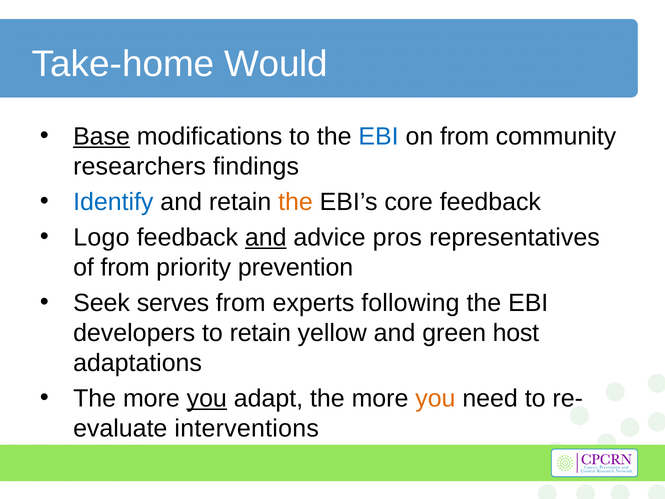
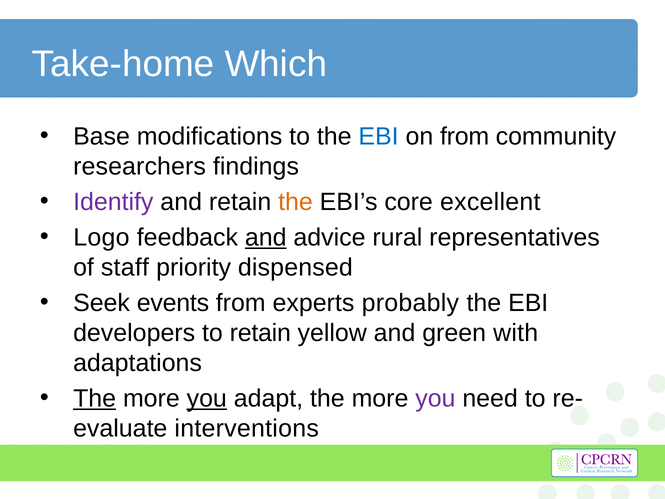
Would: Would -> Which (276, 64)
Base underline: present -> none (102, 136)
Identify colour: blue -> purple (113, 202)
core feedback: feedback -> excellent (490, 202)
pros: pros -> rural (397, 237)
of from: from -> staff (125, 267)
prevention: prevention -> dispensed (295, 267)
serves: serves -> events (173, 303)
following: following -> probably (410, 303)
host: host -> with (516, 333)
The underline: none -> present (95, 398)
you colour: orange -> purple (435, 398)
